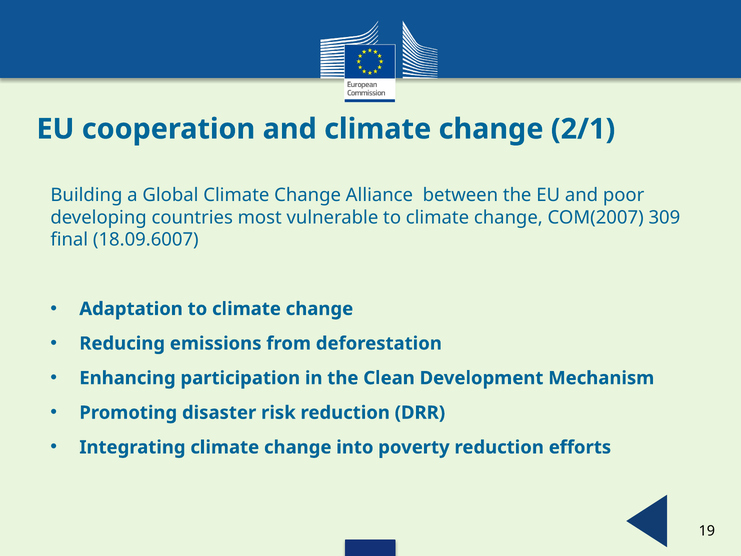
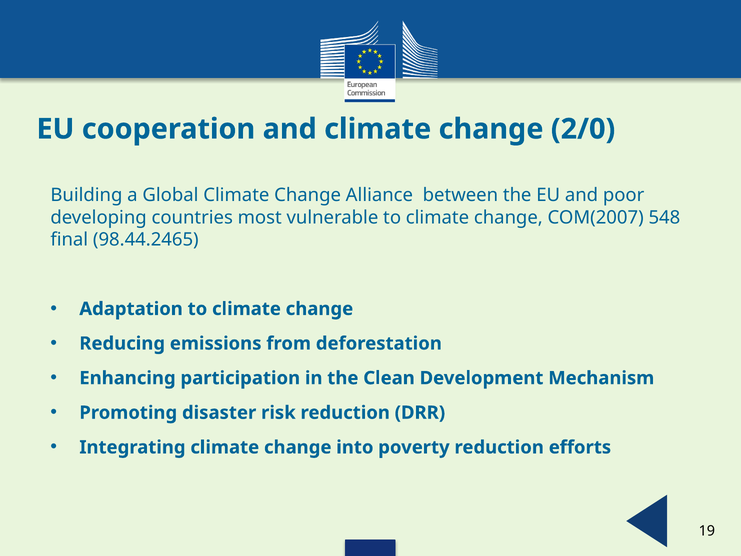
2/1: 2/1 -> 2/0 (583, 129)
309: 309 -> 548 (664, 217)
18.09.6007: 18.09.6007 -> 98.44.2465 (146, 240)
